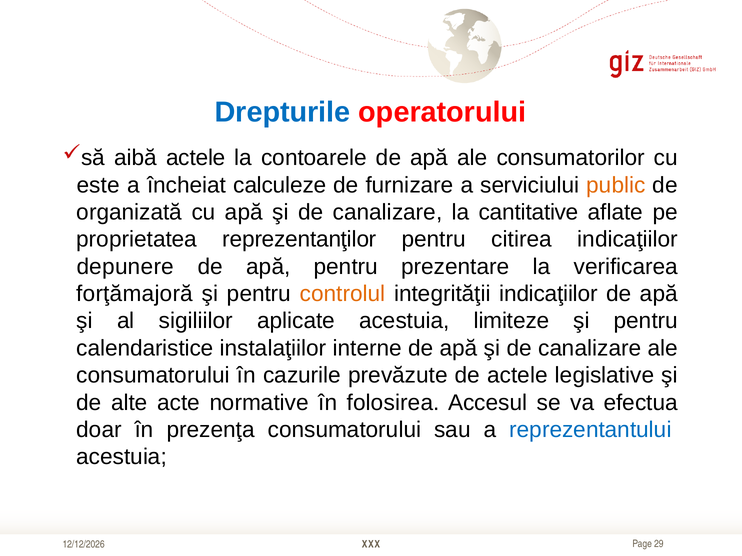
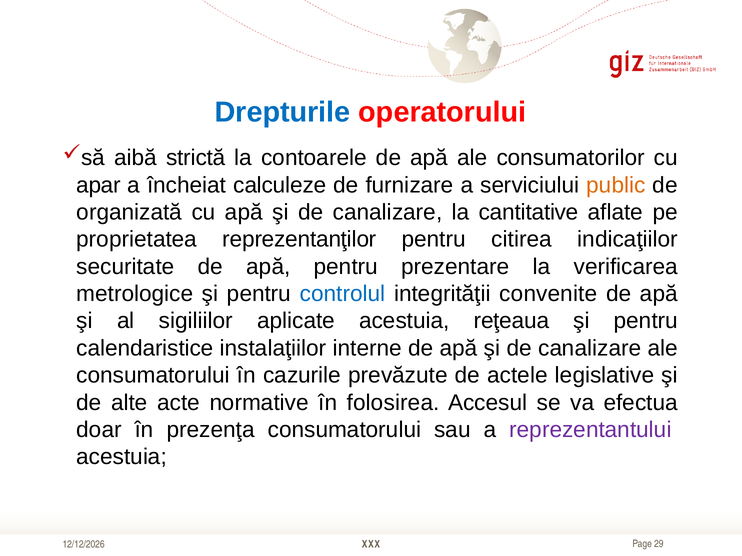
aibă actele: actele -> strictă (196, 158)
este: este -> apar (99, 185)
depunere: depunere -> securitate (125, 267)
forţămajoră: forţămajoră -> metrologice (135, 294)
controlul colour: orange -> blue (343, 294)
integrităţii indicaţiilor: indicaţiilor -> convenite (548, 294)
limiteze: limiteze -> reţeaua (511, 321)
reprezentantului colour: blue -> purple (590, 430)
